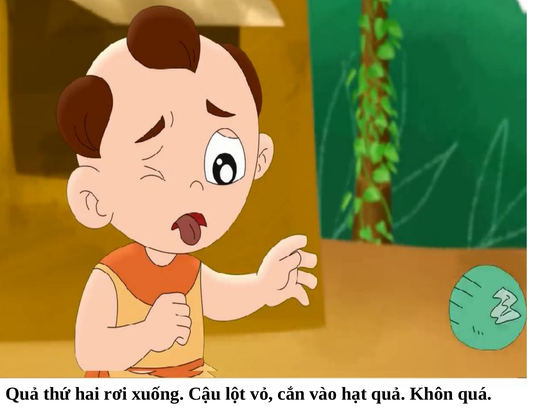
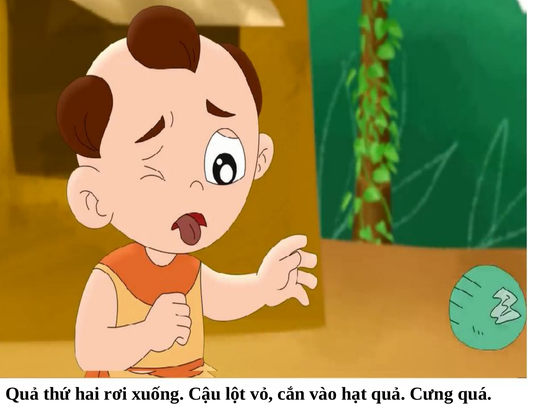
Khôn: Khôn -> Cưng (432, 394)
